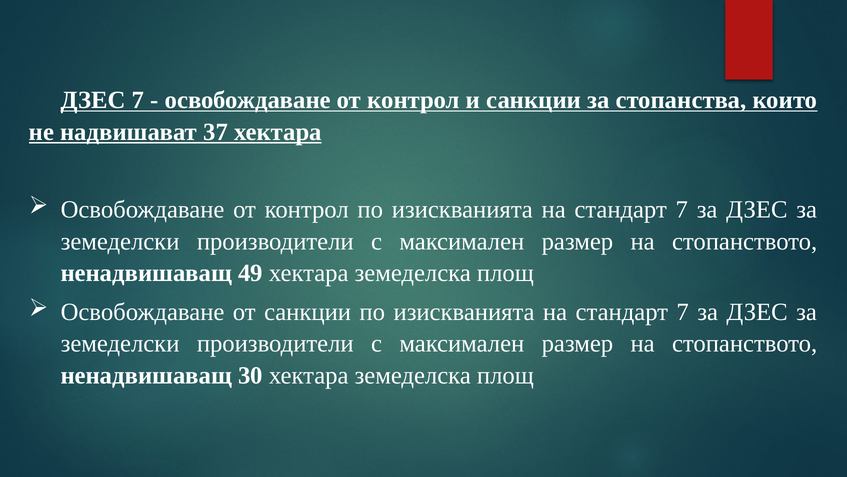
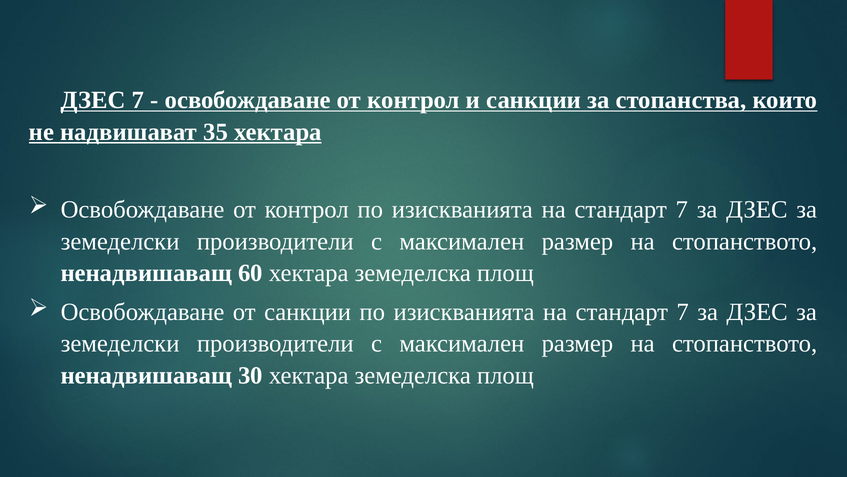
37: 37 -> 35 (216, 132)
49: 49 -> 60 (250, 273)
